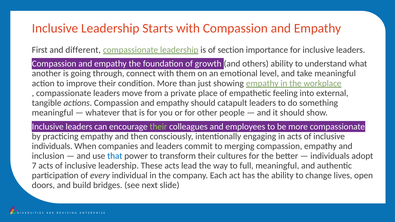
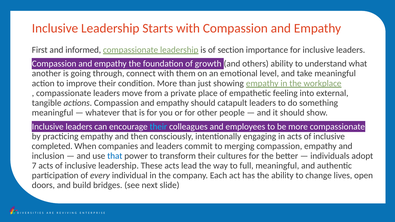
different: different -> informed (83, 50)
their colour: light green -> light blue (158, 127)
individuals: individuals -> completed (52, 146)
